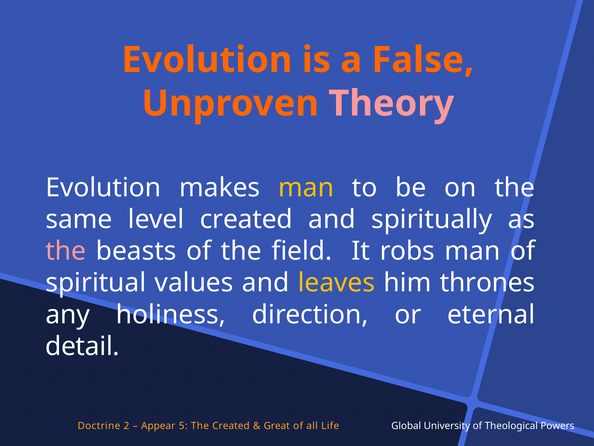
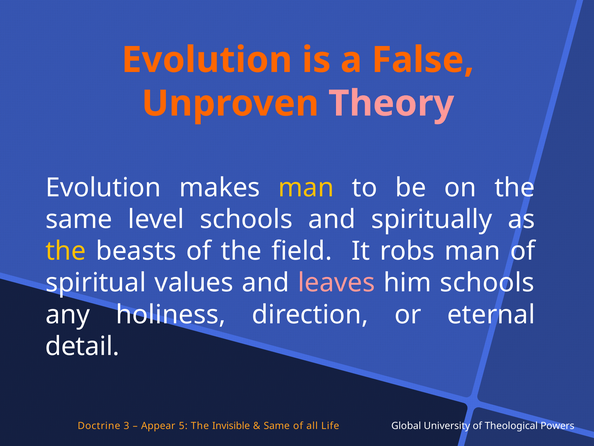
level created: created -> schools (246, 219)
the colour: pink -> yellow (66, 251)
leaves colour: yellow -> pink (336, 283)
him thrones: thrones -> schools (487, 283)
2: 2 -> 3 (126, 426)
The Created: Created -> Invisible (231, 426)
Great: Great -> Same (277, 426)
